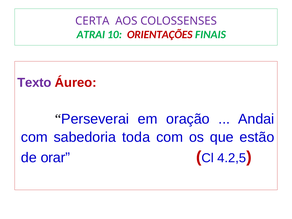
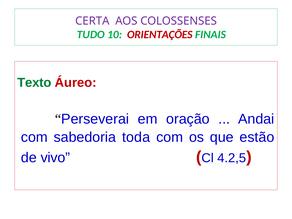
ATRAI: ATRAI -> TUDO (91, 35)
Texto colour: purple -> green (34, 83)
orar: orar -> vivo (55, 158)
